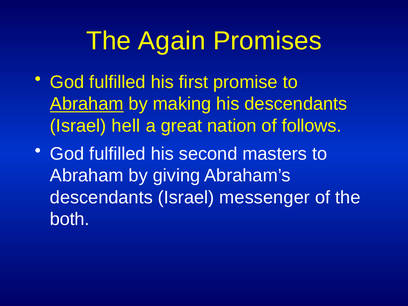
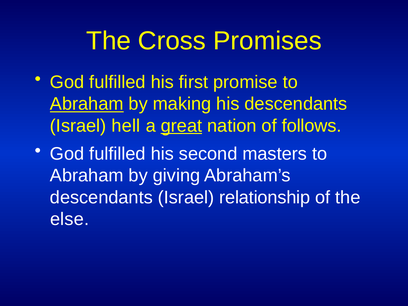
Again: Again -> Cross (172, 41)
great underline: none -> present (181, 126)
messenger: messenger -> relationship (265, 197)
both: both -> else (70, 219)
